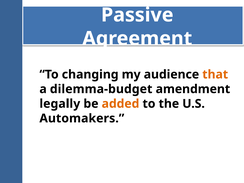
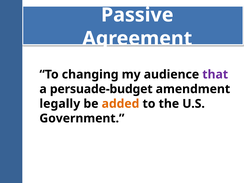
that colour: orange -> purple (215, 74)
dilemma-budget: dilemma-budget -> persuade-budget (101, 89)
Automakers: Automakers -> Government (82, 118)
